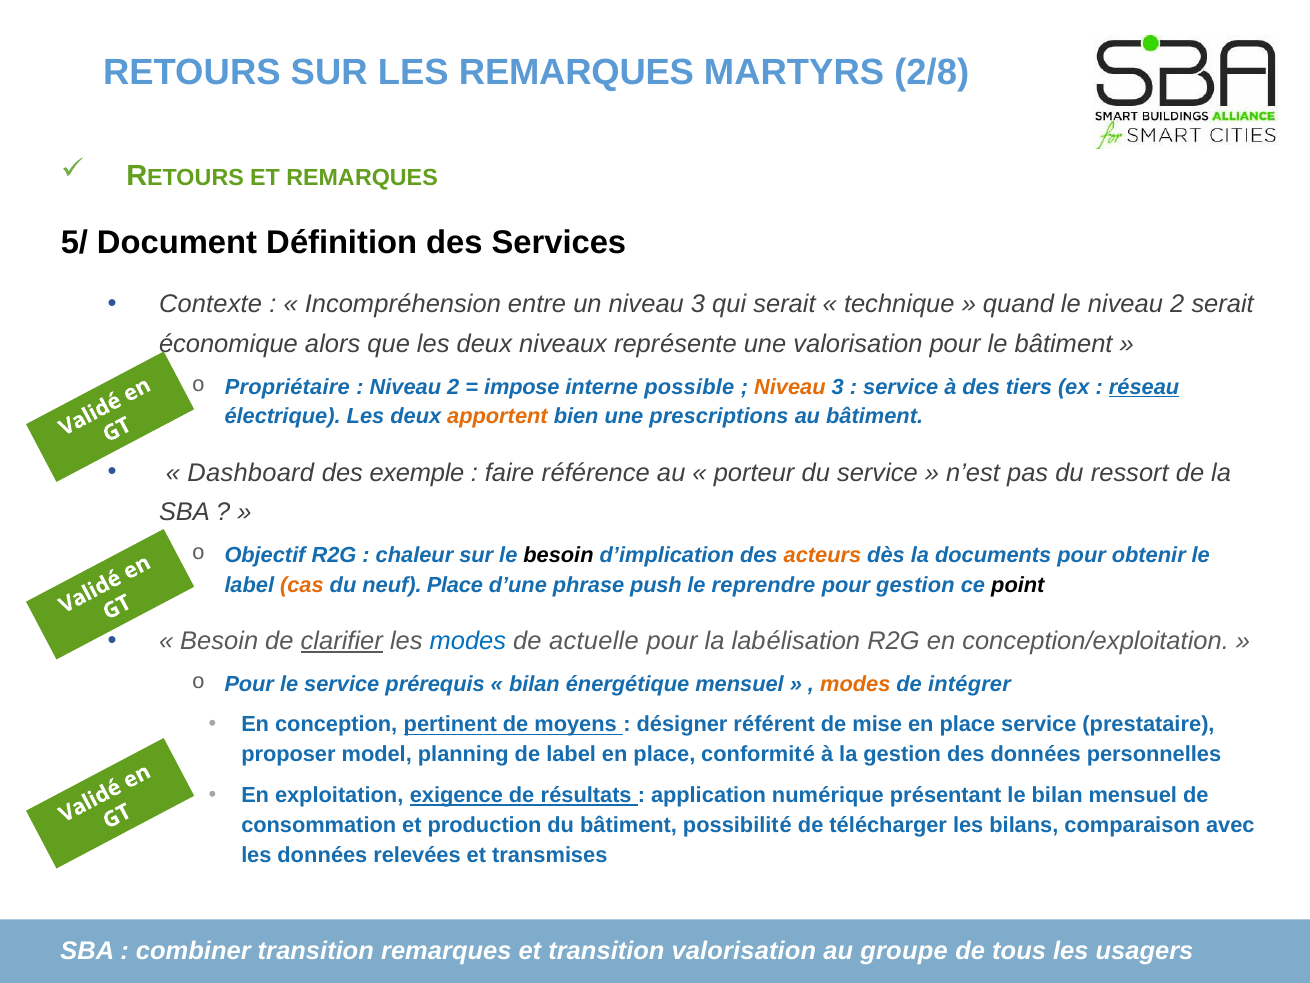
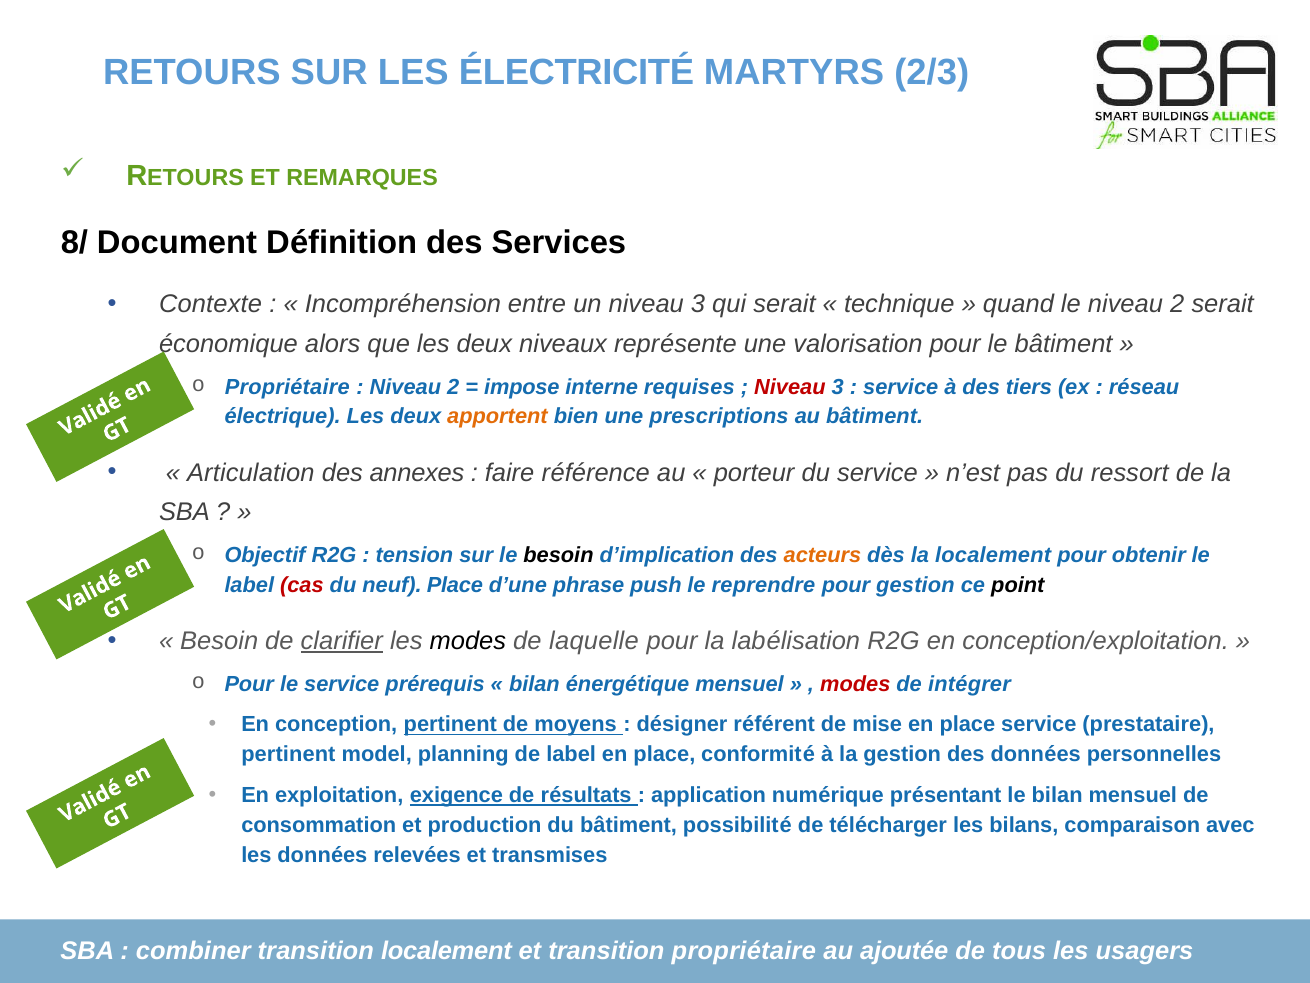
LES REMARQUES: REMARQUES -> ÉLECTRICITÉ (576, 73)
2/8: 2/8 -> 2/3 (932, 73)
5/: 5/ -> 8/ (74, 242)
possible: possible -> requises (689, 387)
Niveau colour: orange -> red (790, 387)
réseau underline: present -> none (1144, 387)
Dashboard: Dashboard -> Articulation (251, 473)
exemple: exemple -> annexes (417, 473)
chaleur: chaleur -> tension (414, 555)
la documents: documents -> localement (993, 555)
cas colour: orange -> red (302, 585)
modes colour: blue -> black (468, 641)
actuelle: actuelle -> laquelle (594, 641)
modes colour: orange -> red (855, 684)
proposer: proposer -> pertinent (288, 754)
remarques: remarques -> localement (446, 950)
valorisation: valorisation -> propriétaire (744, 950)
groupe: groupe -> ajoutée (904, 950)
